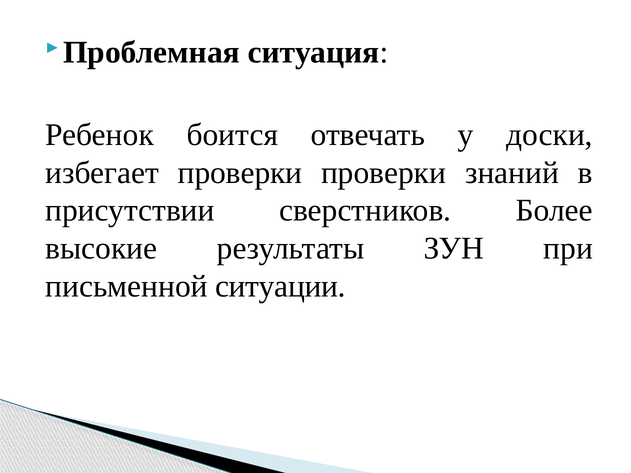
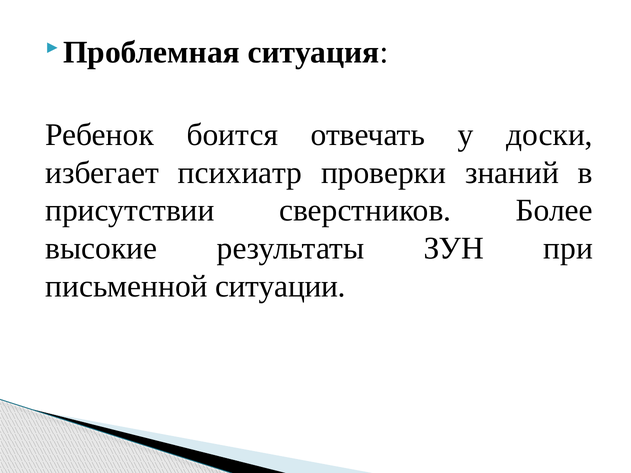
избегает проверки: проверки -> психиатр (240, 173)
